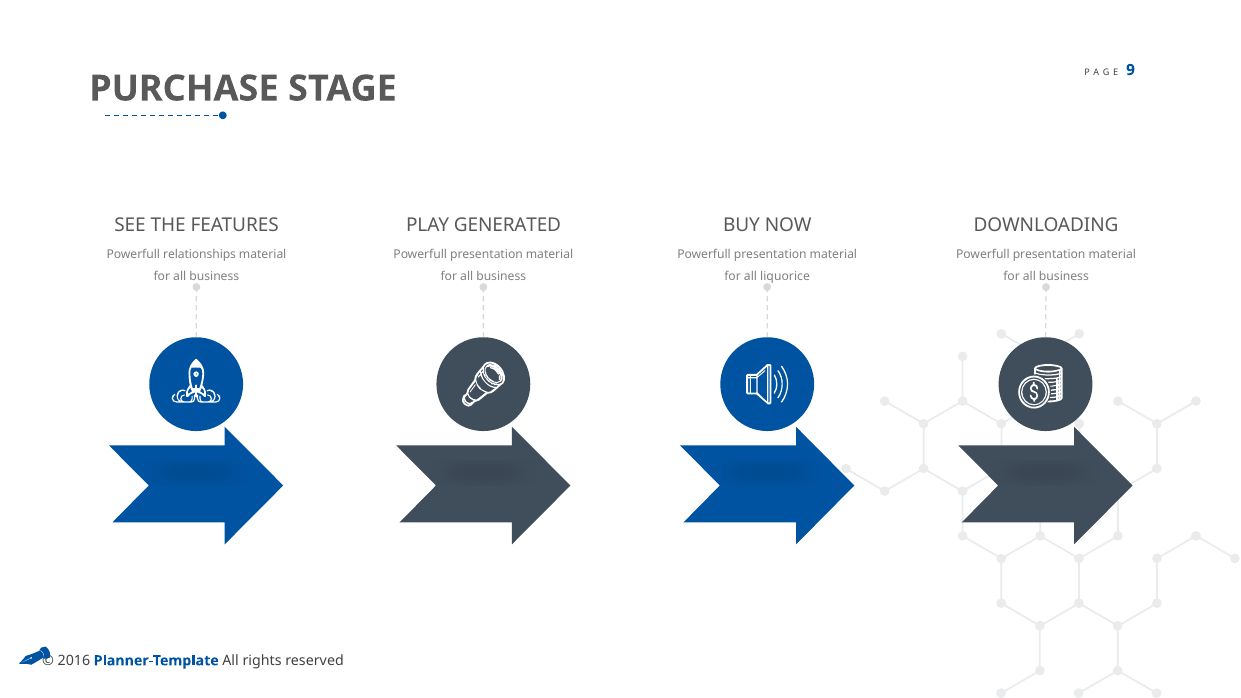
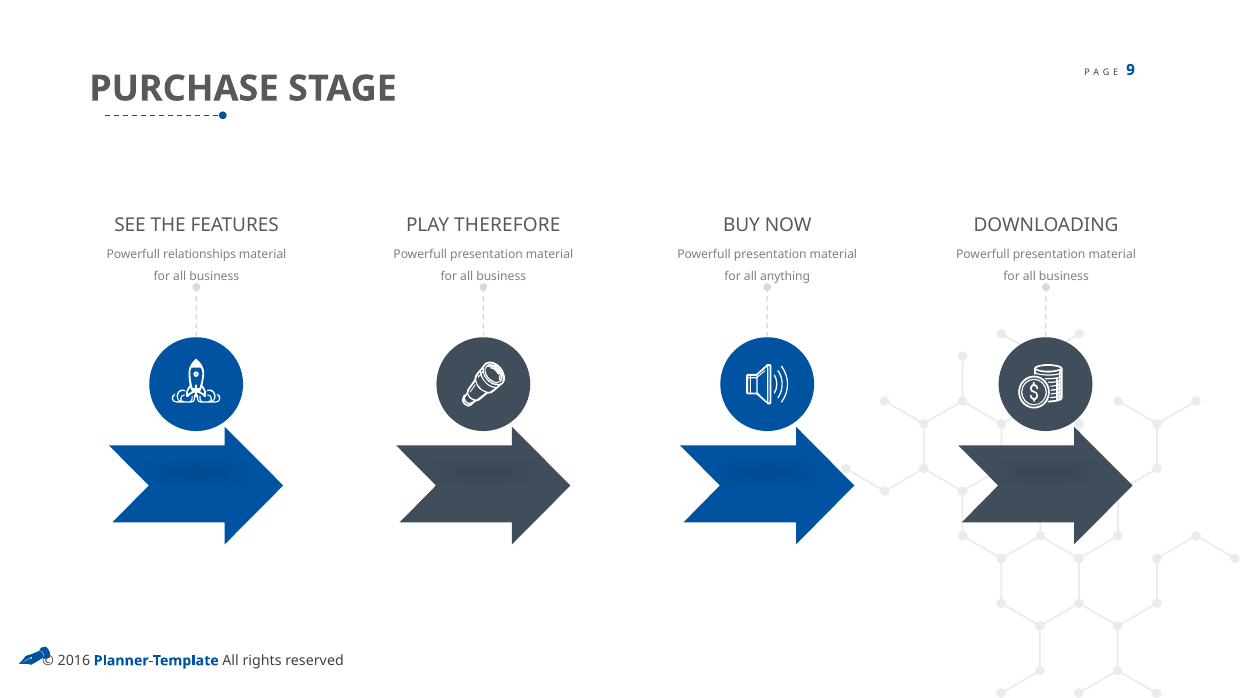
GENERATED: GENERATED -> THEREFORE (507, 225)
liquorice: liquorice -> anything (785, 276)
